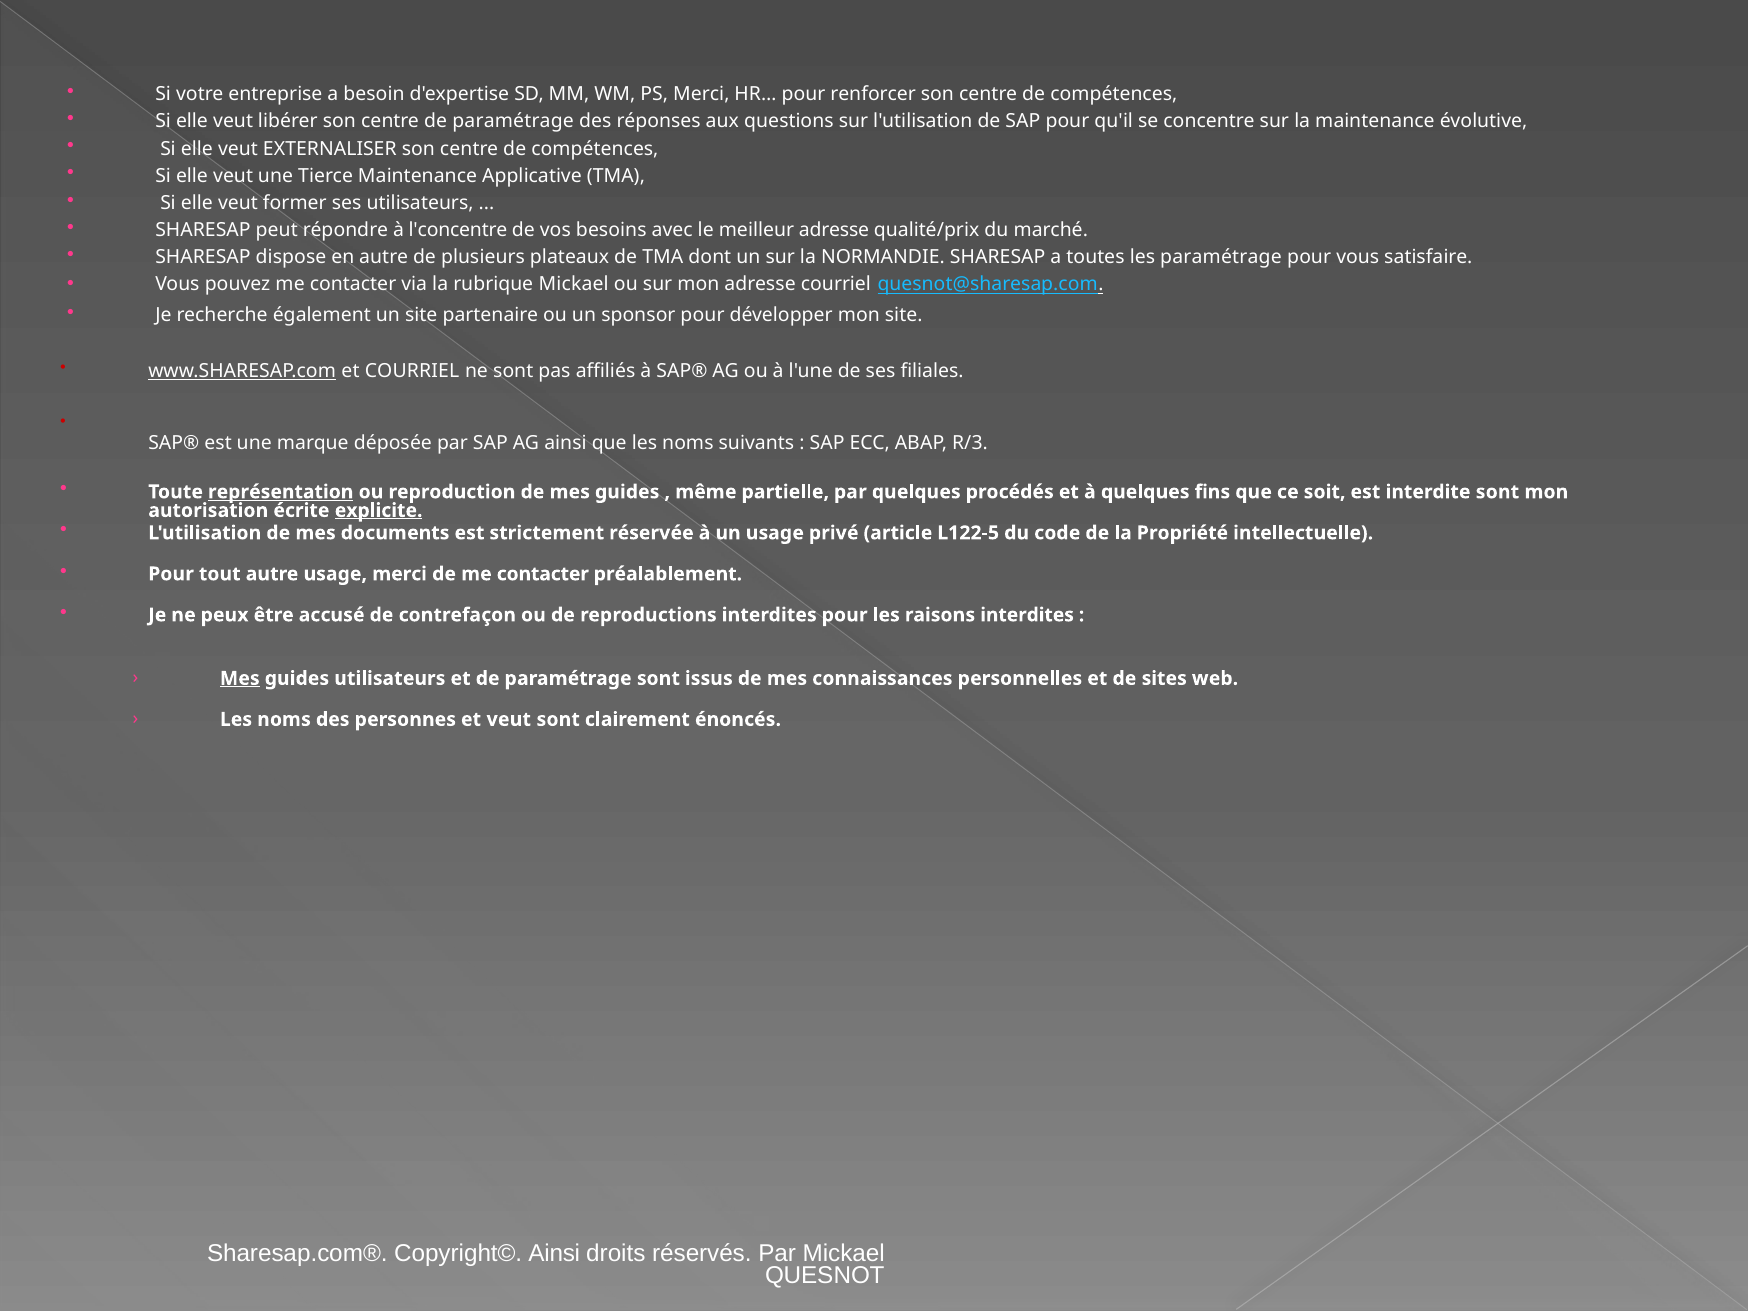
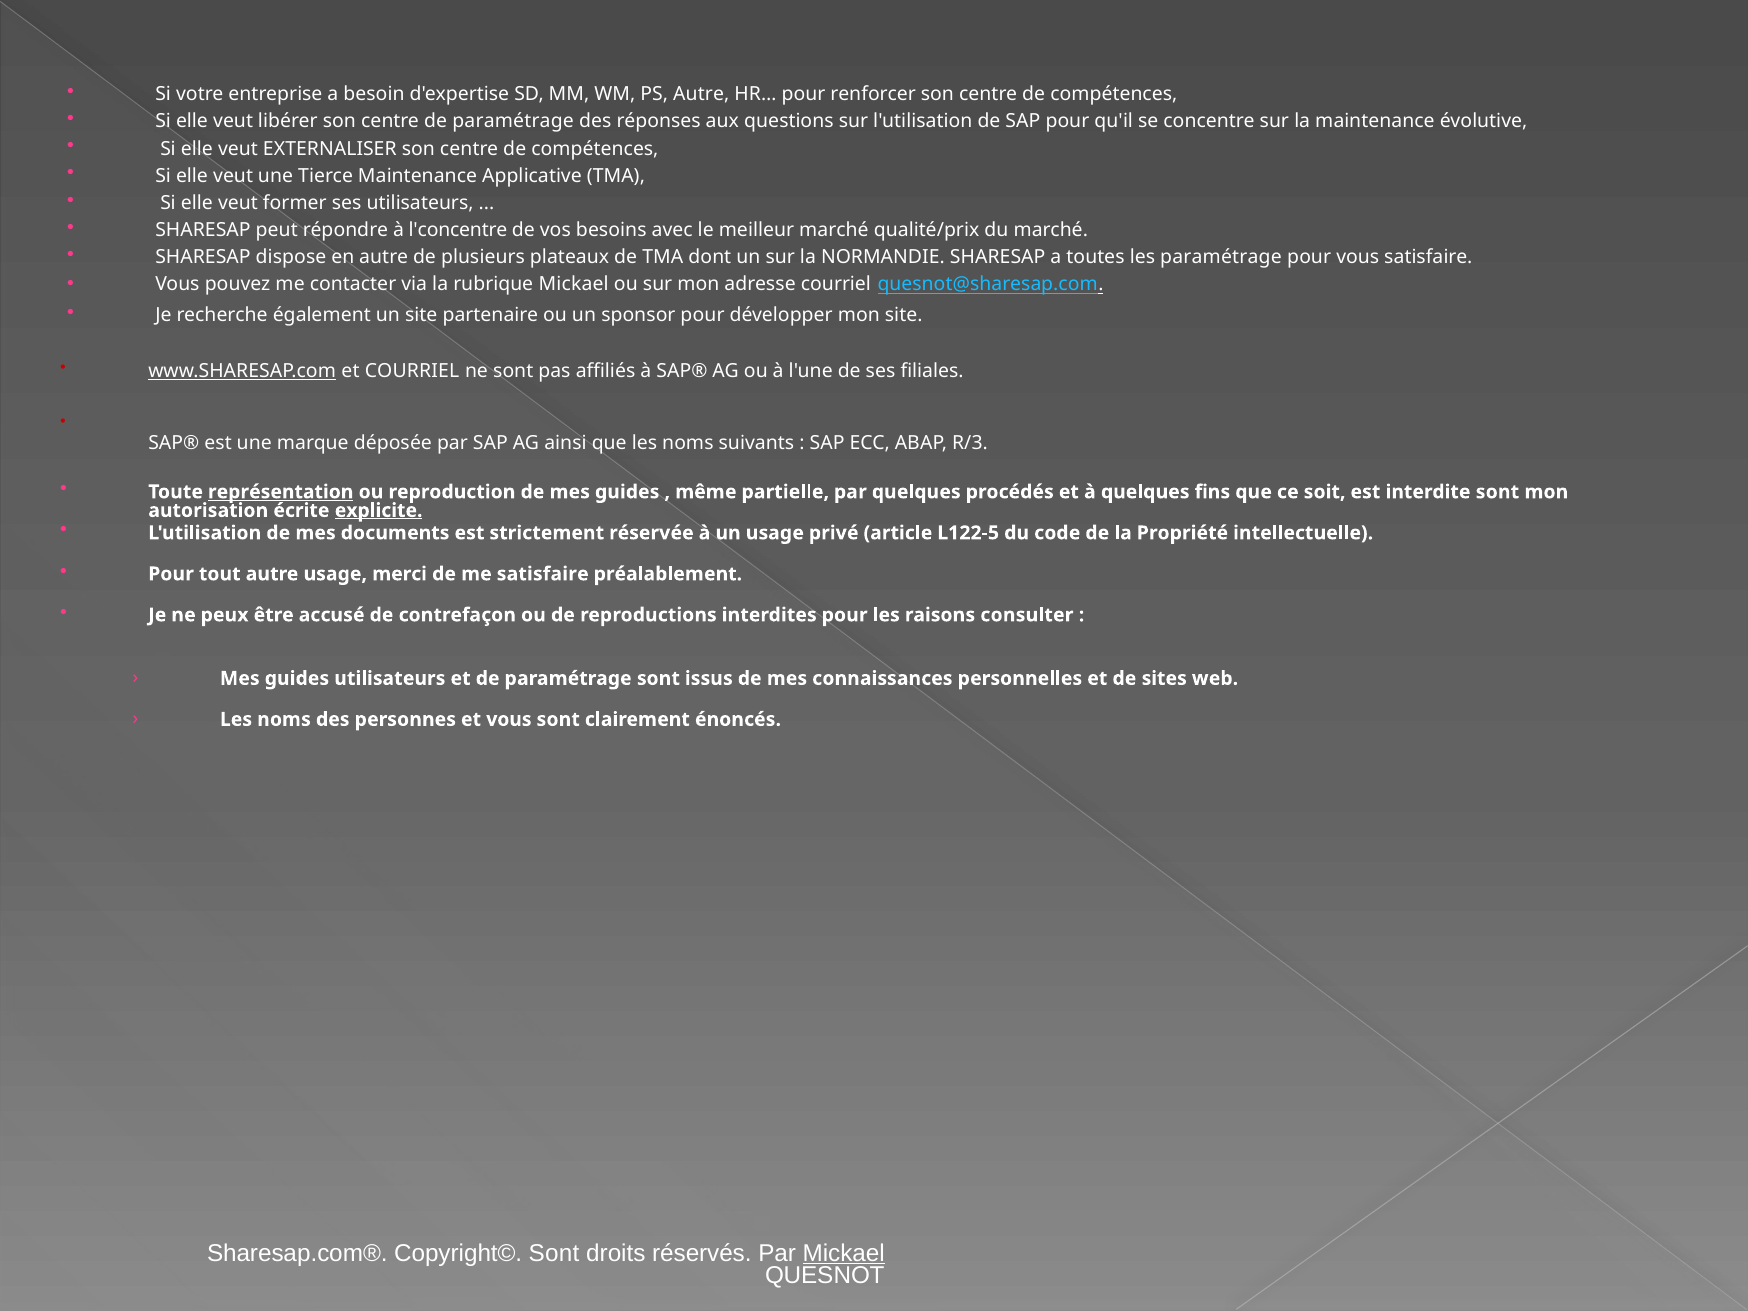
PS Merci: Merci -> Autre (701, 94)
meilleur adresse: adresse -> marché (834, 230)
de me contacter: contacter -> satisfaire (543, 574)
raisons interdites: interdites -> consulter (1027, 615)
Mes underline: present -> none (240, 678)
et veut: veut -> vous (509, 719)
Copyright© Ainsi: Ainsi -> Sont (554, 1253)
Mickael underline: none -> present (844, 1253)
